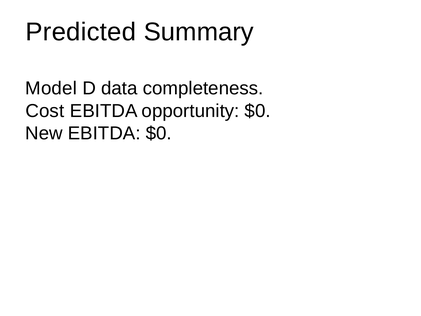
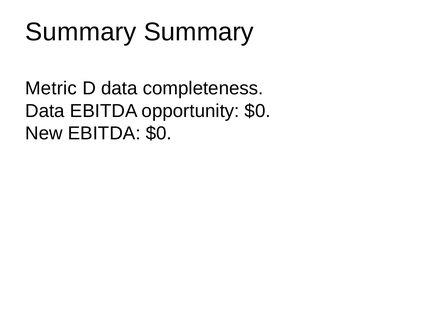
Predicted: Predicted -> Summary (81, 32)
Model: Model -> Metric (51, 88)
Cost: Cost -> Data (45, 111)
